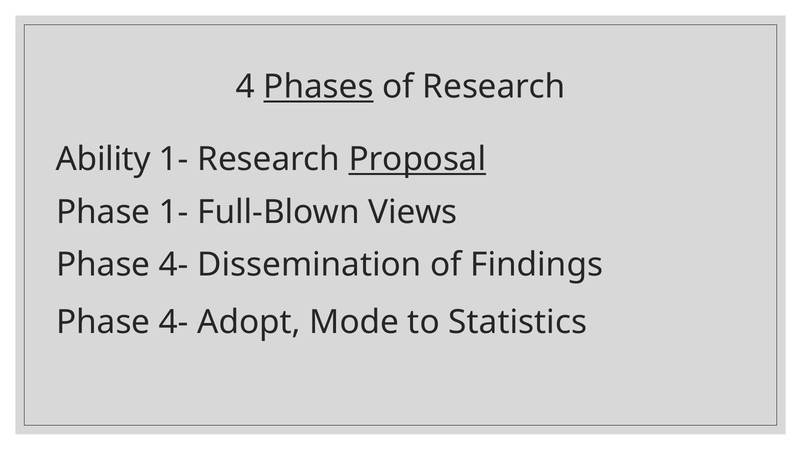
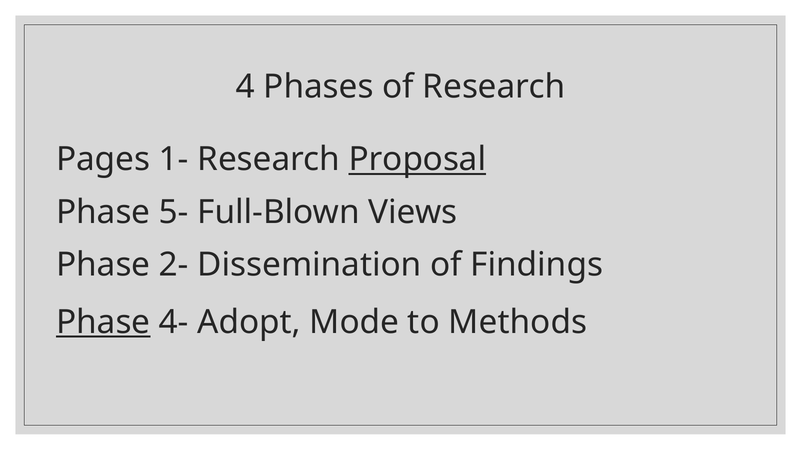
Phases underline: present -> none (318, 87)
Ability: Ability -> Pages (103, 160)
Phase 1-: 1- -> 5- (174, 212)
4-: 4- -> 2- (174, 265)
Phase underline: none -> present (103, 322)
Statistics: Statistics -> Methods (518, 322)
